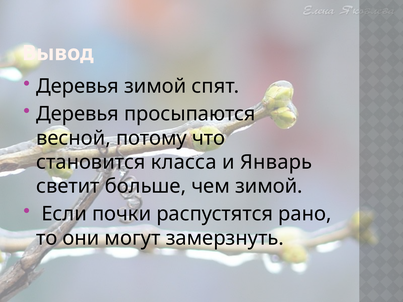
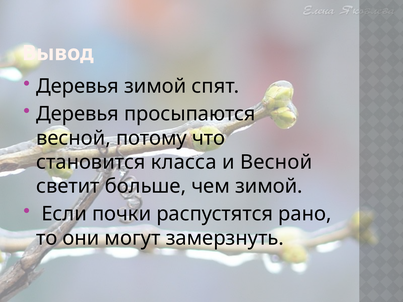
и Январь: Январь -> Весной (276, 162)
